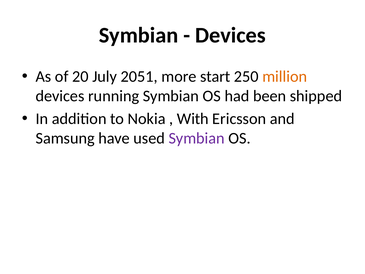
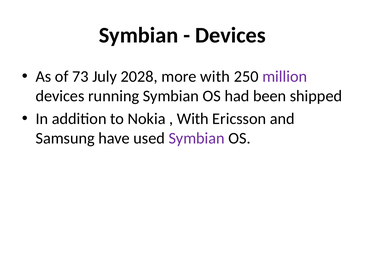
20: 20 -> 73 (80, 77)
2051: 2051 -> 2028 (139, 77)
more start: start -> with (215, 77)
million colour: orange -> purple (285, 77)
